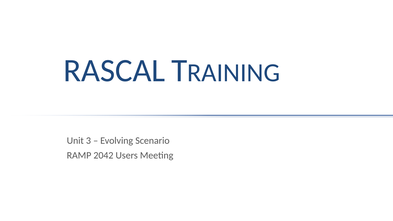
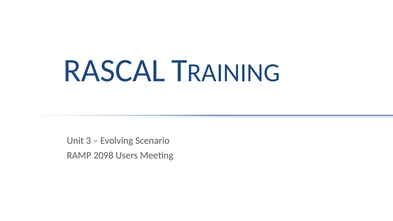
2042: 2042 -> 2098 (103, 155)
